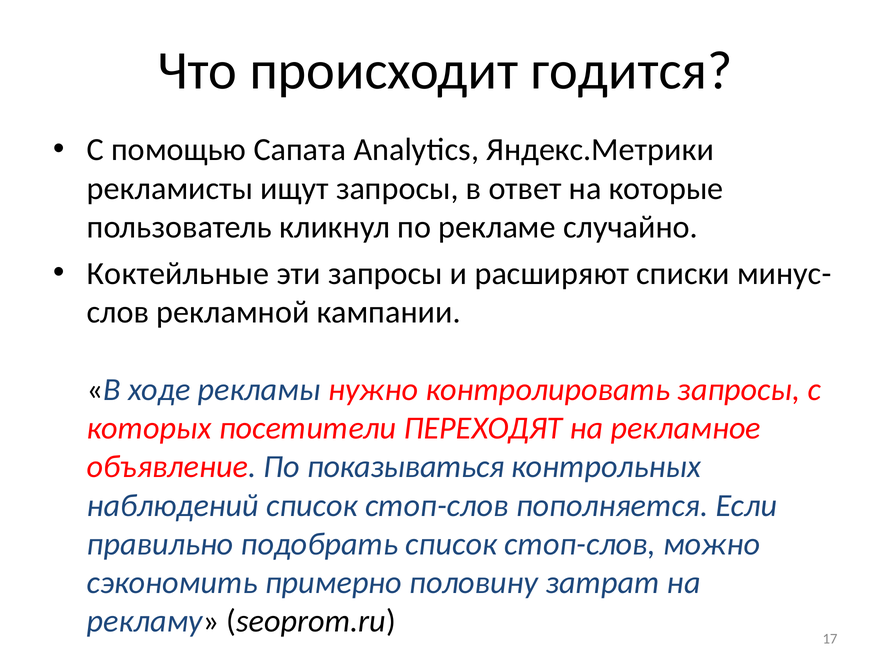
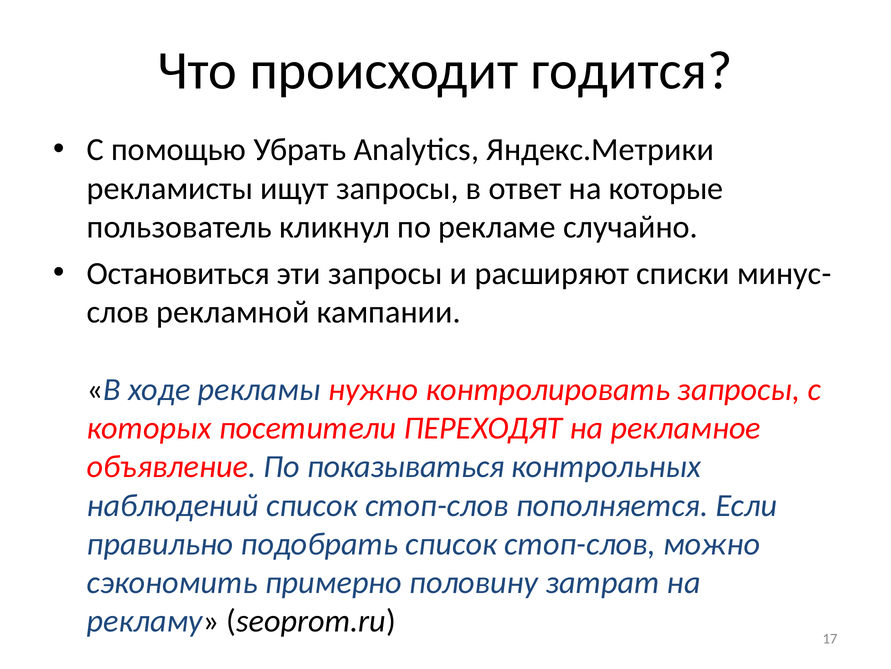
Сапата: Сапата -> Убрать (300, 150)
Коктейльные: Коктейльные -> Остановиться (178, 273)
